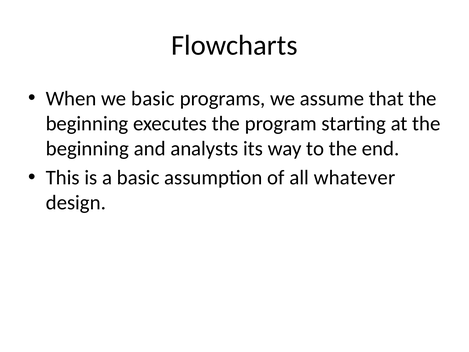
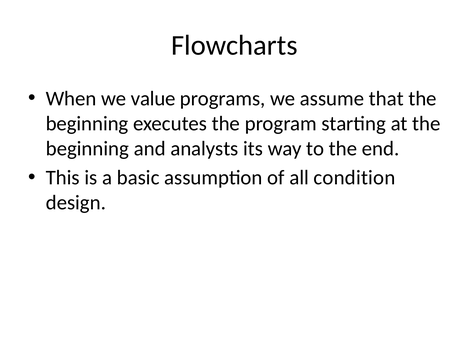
we basic: basic -> value (153, 98)
whatever: whatever -> condition (355, 178)
